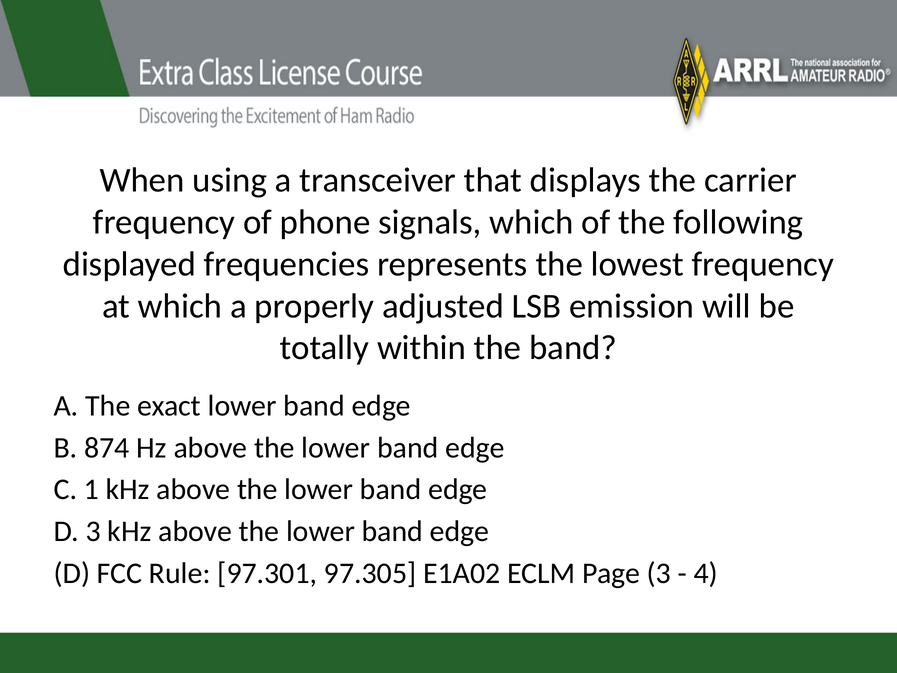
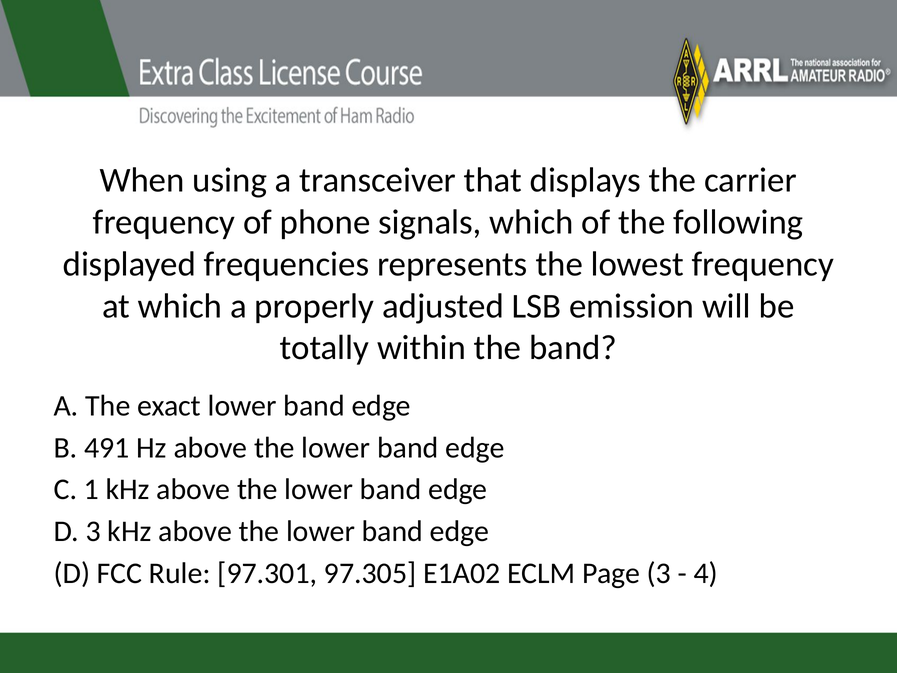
874: 874 -> 491 (107, 448)
